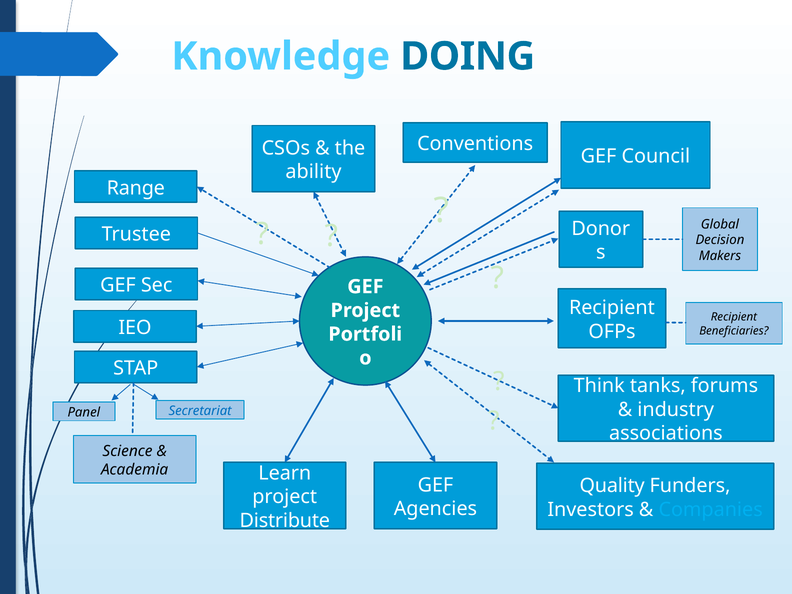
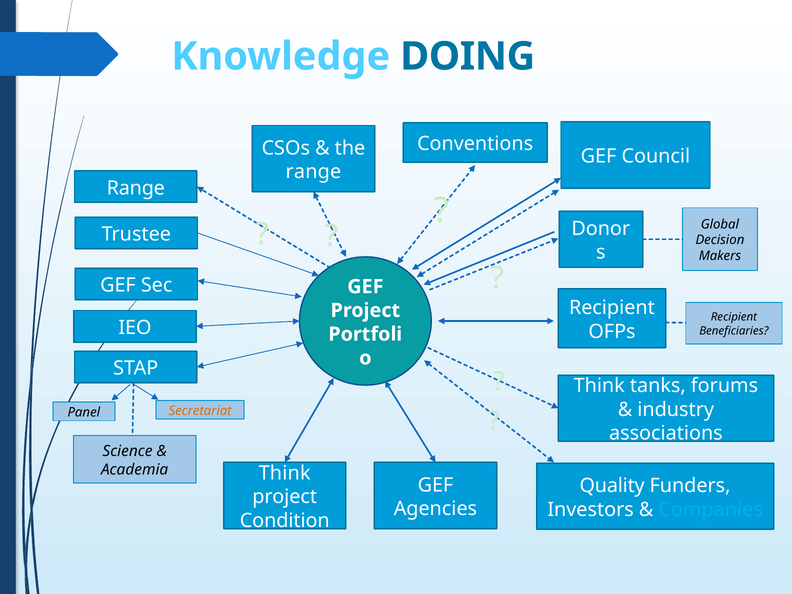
ability: ability -> range (313, 172)
Secretariat colour: blue -> orange (200, 411)
Learn: Learn -> Think (285, 473)
Distribute: Distribute -> Condition (285, 521)
